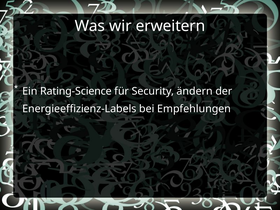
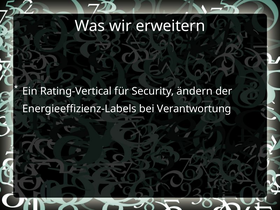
Rating-Science: Rating-Science -> Rating-Vertical (76, 91)
Empfehlungen: Empfehlungen -> Verantwortung (194, 109)
